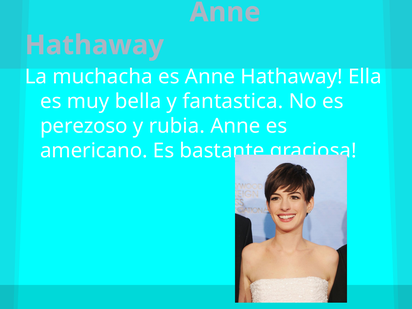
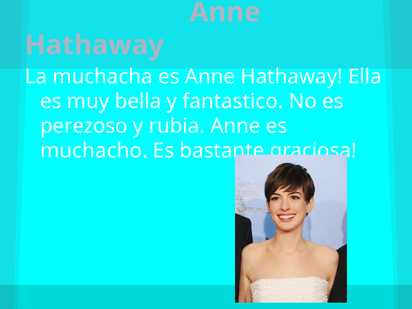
fantastica: fantastica -> fantastico (233, 101)
americano: americano -> muchacho (94, 151)
